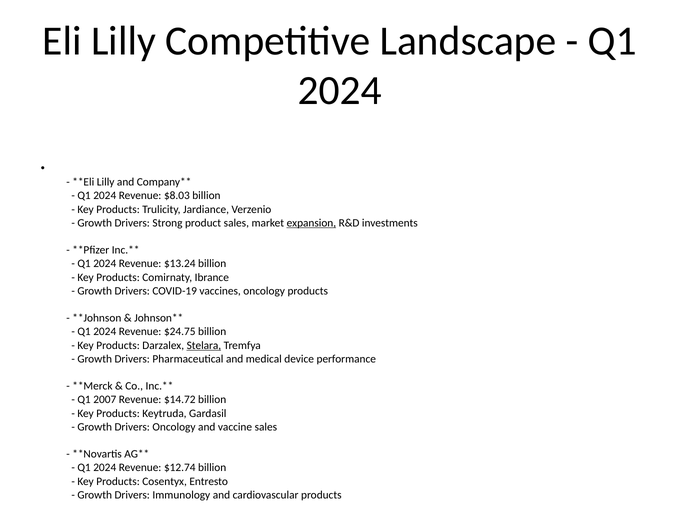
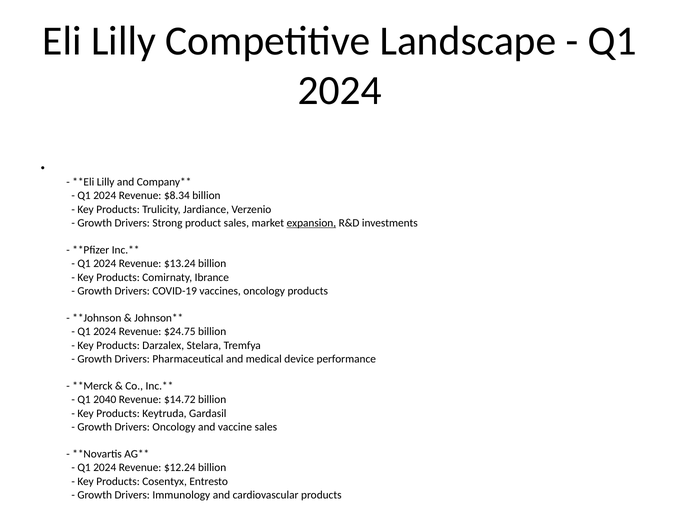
$8.03: $8.03 -> $8.34 (177, 196)
Stelara underline: present -> none (204, 345)
2007: 2007 -> 2040 (105, 400)
$12.74: $12.74 -> $12.24 (180, 468)
